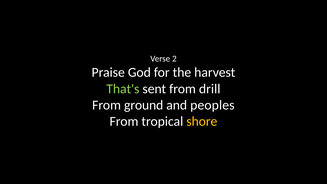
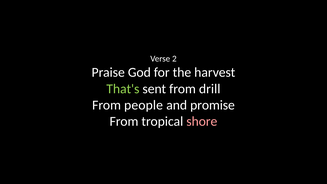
ground: ground -> people (144, 105)
peoples: peoples -> promise (212, 105)
shore colour: yellow -> pink (202, 121)
